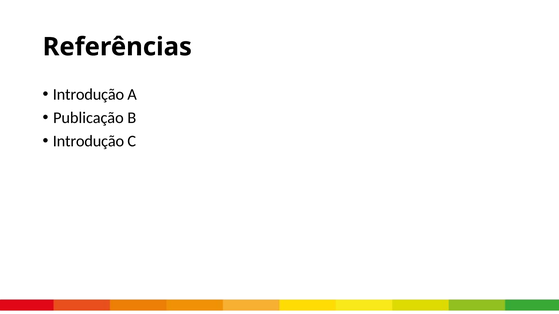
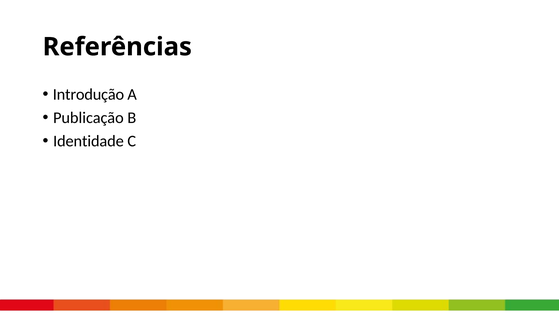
Introdução: Introdução -> Identidade (88, 141)
